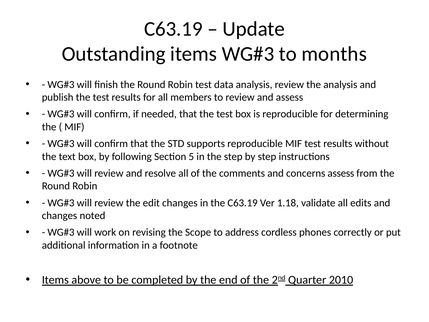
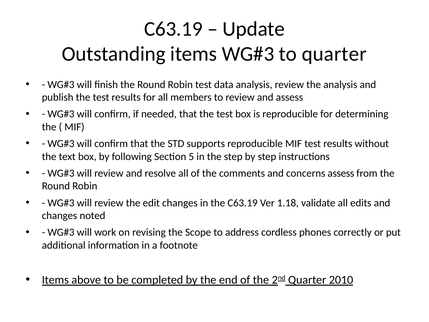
to months: months -> quarter (334, 54)
